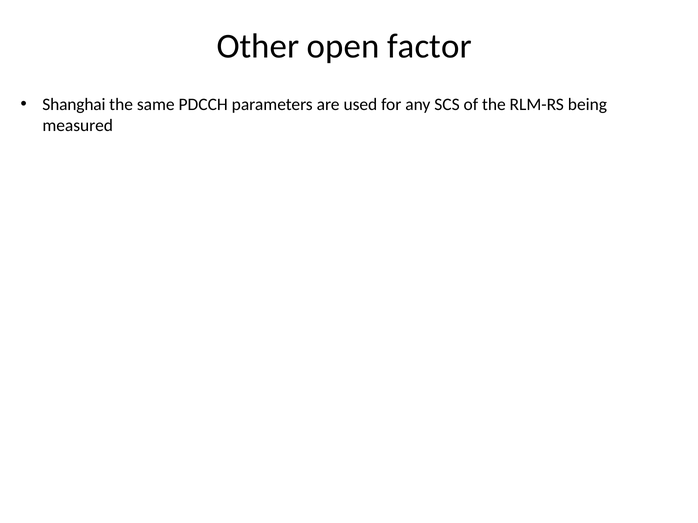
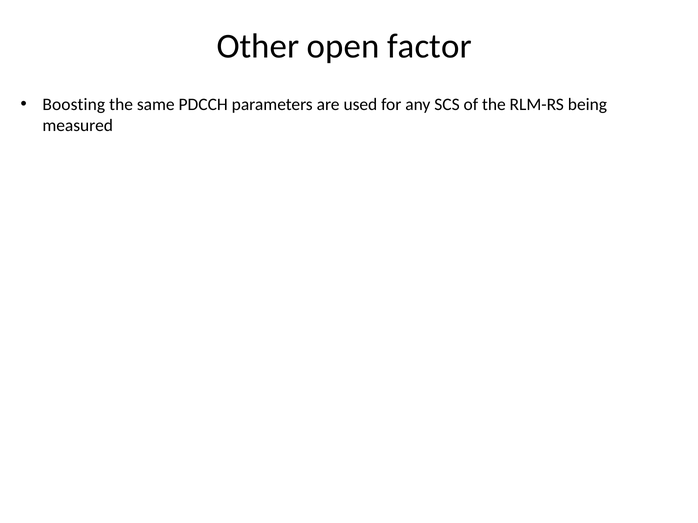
Shanghai: Shanghai -> Boosting (74, 105)
